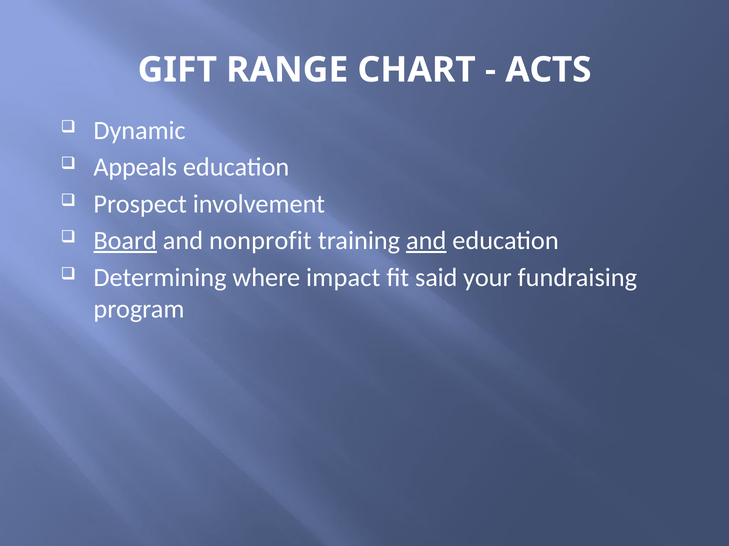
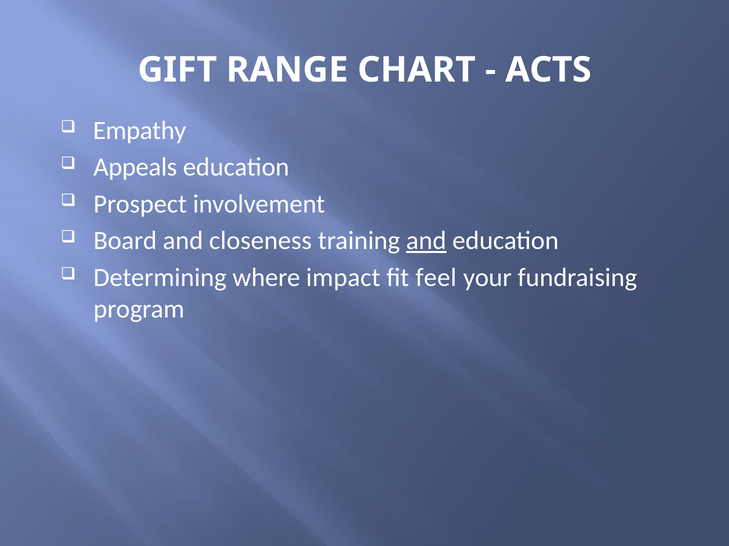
Dynamic: Dynamic -> Empathy (140, 131)
Board underline: present -> none (125, 241)
nonprofit: nonprofit -> closeness (260, 241)
said: said -> feel (436, 278)
